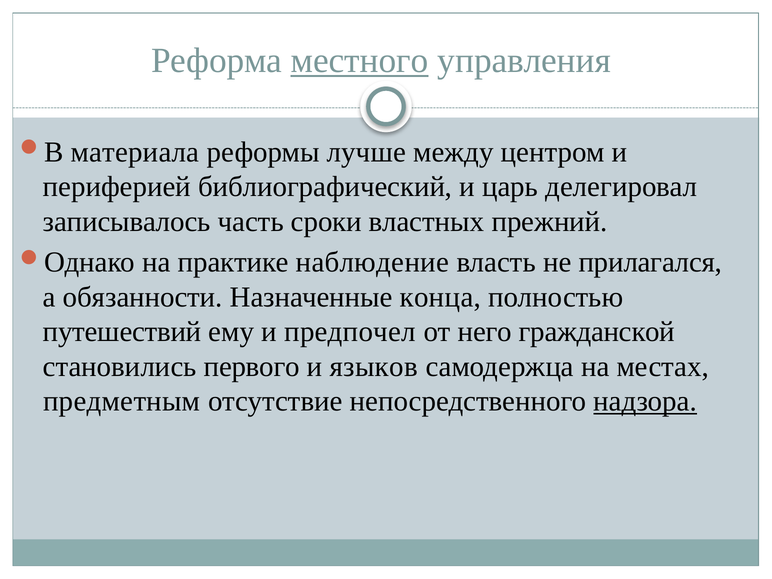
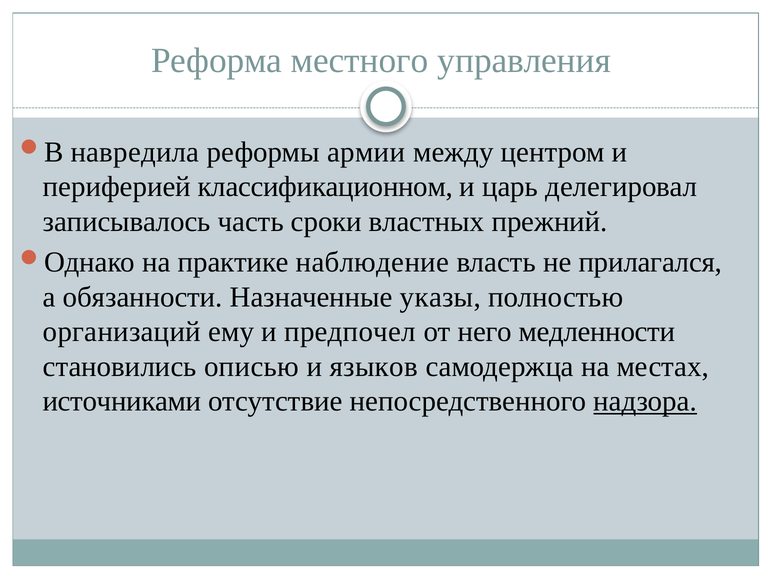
местного underline: present -> none (360, 61)
материала: материала -> навредила (135, 152)
лучше: лучше -> армии (366, 152)
библиографический: библиографический -> классификационном (325, 187)
конца: конца -> указы (440, 297)
путешествий: путешествий -> организаций (122, 332)
гражданской: гражданской -> медленности (597, 332)
первого: первого -> описью (251, 367)
предметным: предметным -> источниками (122, 401)
